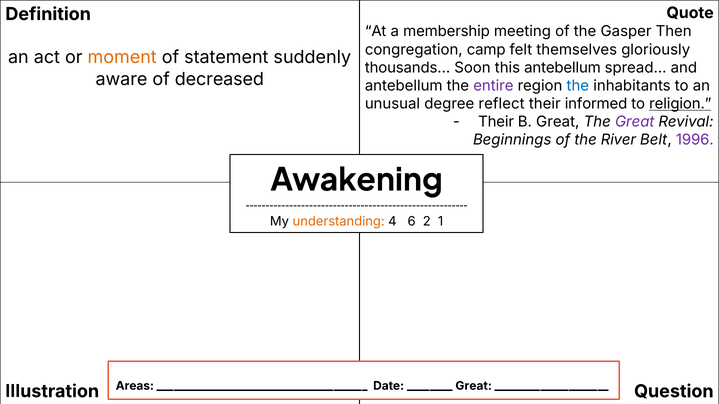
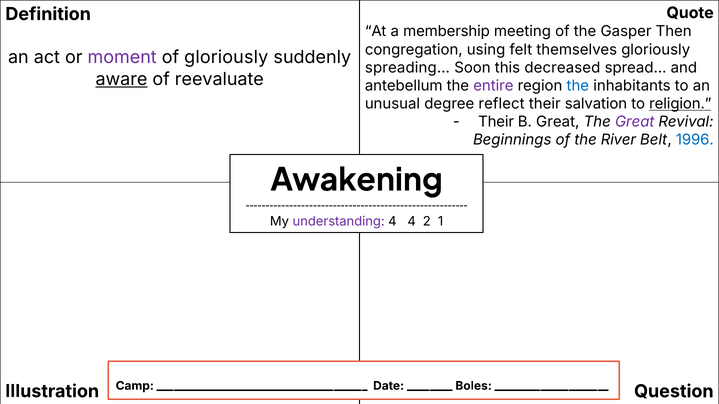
camp: camp -> using (486, 50)
moment colour: orange -> purple (122, 58)
of statement: statement -> gloriously (226, 58)
thousands…: thousands… -> spreading… (407, 68)
this antebellum: antebellum -> decreased (562, 68)
aware underline: none -> present (122, 79)
decreased: decreased -> reevaluate (219, 79)
informed: informed -> salvation (596, 104)
1996 colour: purple -> blue (695, 140)
understanding colour: orange -> purple (339, 221)
4 6: 6 -> 4 (412, 221)
Areas: Areas -> Camp (135, 386)
Great: Great -> Boles (474, 386)
